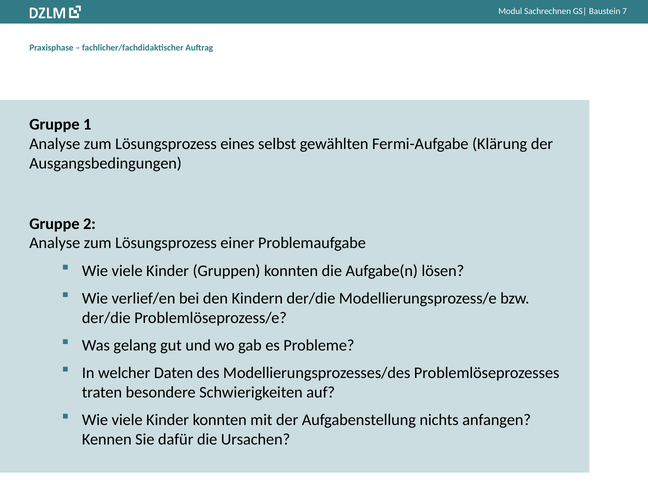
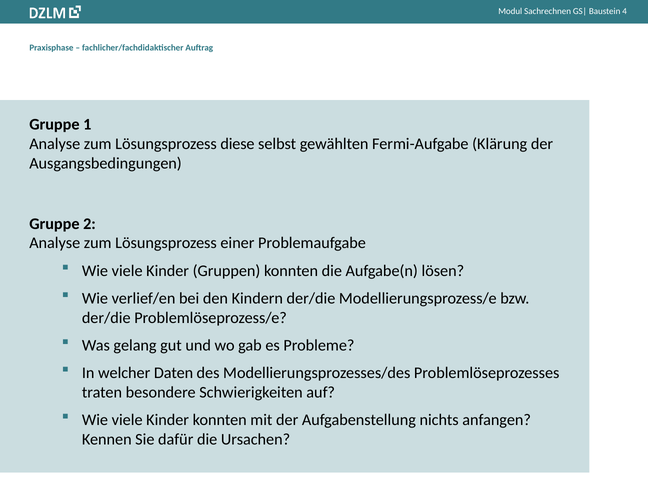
7: 7 -> 4 (625, 11)
eines: eines -> diese (237, 144)
